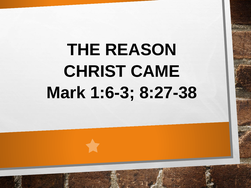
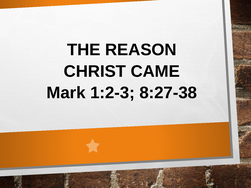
1:6-3: 1:6-3 -> 1:2-3 (113, 93)
